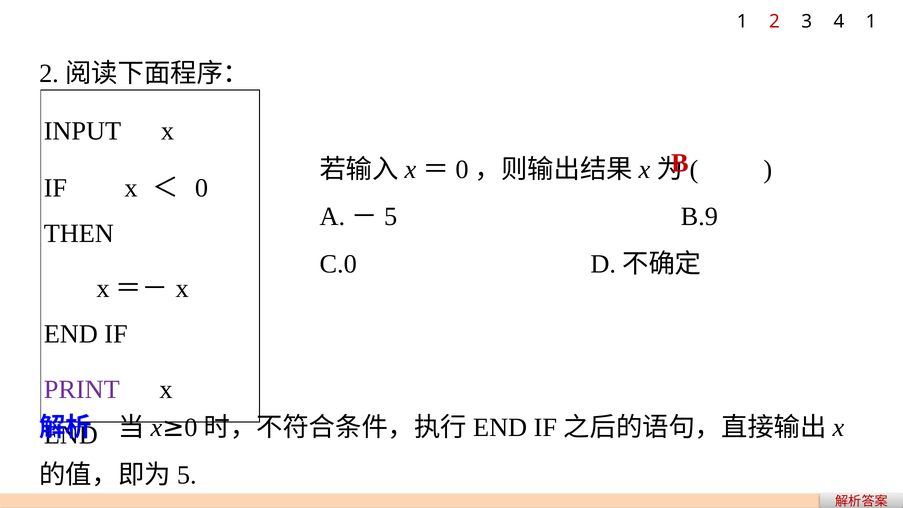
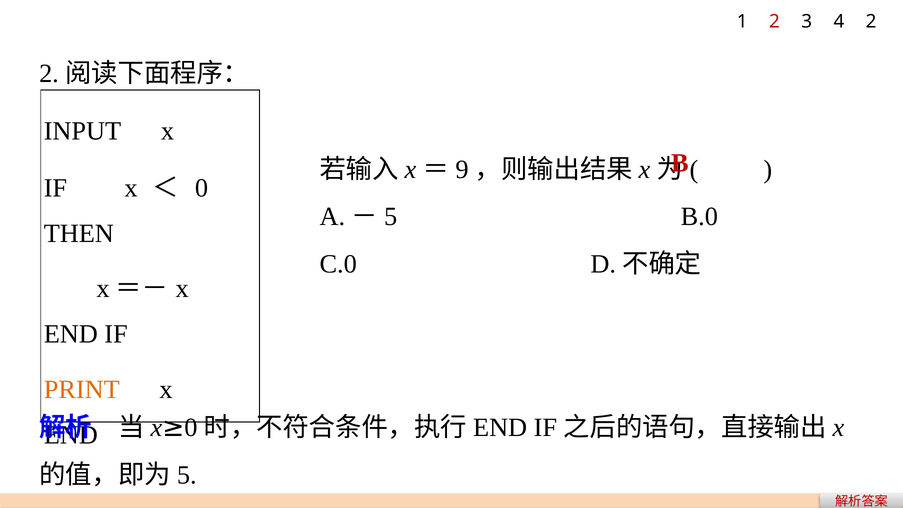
4 1: 1 -> 2 (871, 21)
0: 0 -> 9 (462, 169)
B.9: B.9 -> B.0 (699, 217)
PRINT colour: purple -> orange (82, 390)
